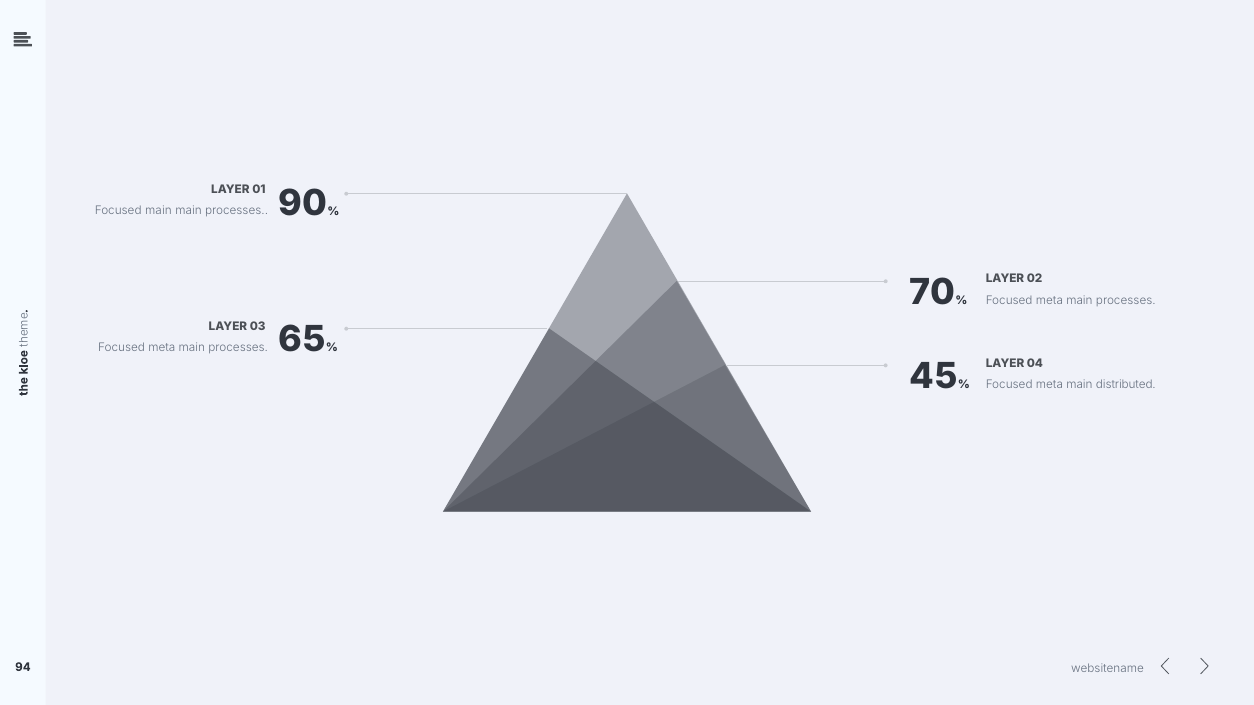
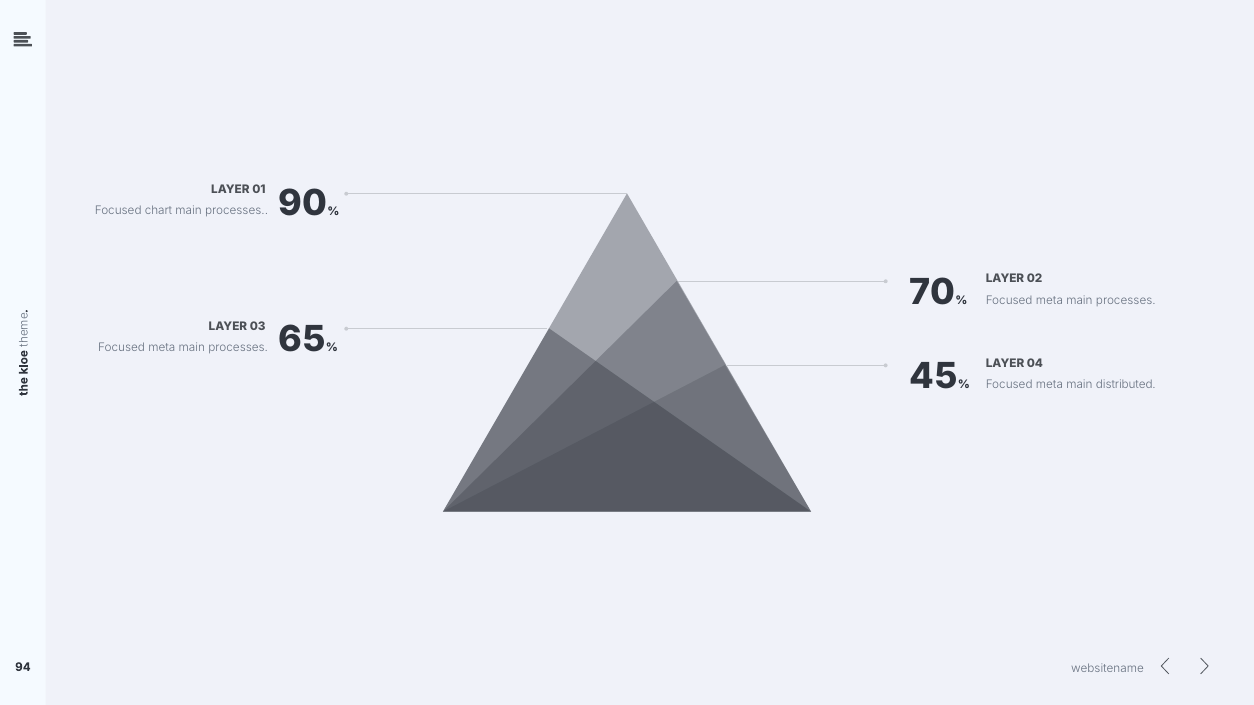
Focused main: main -> chart (159, 211)
